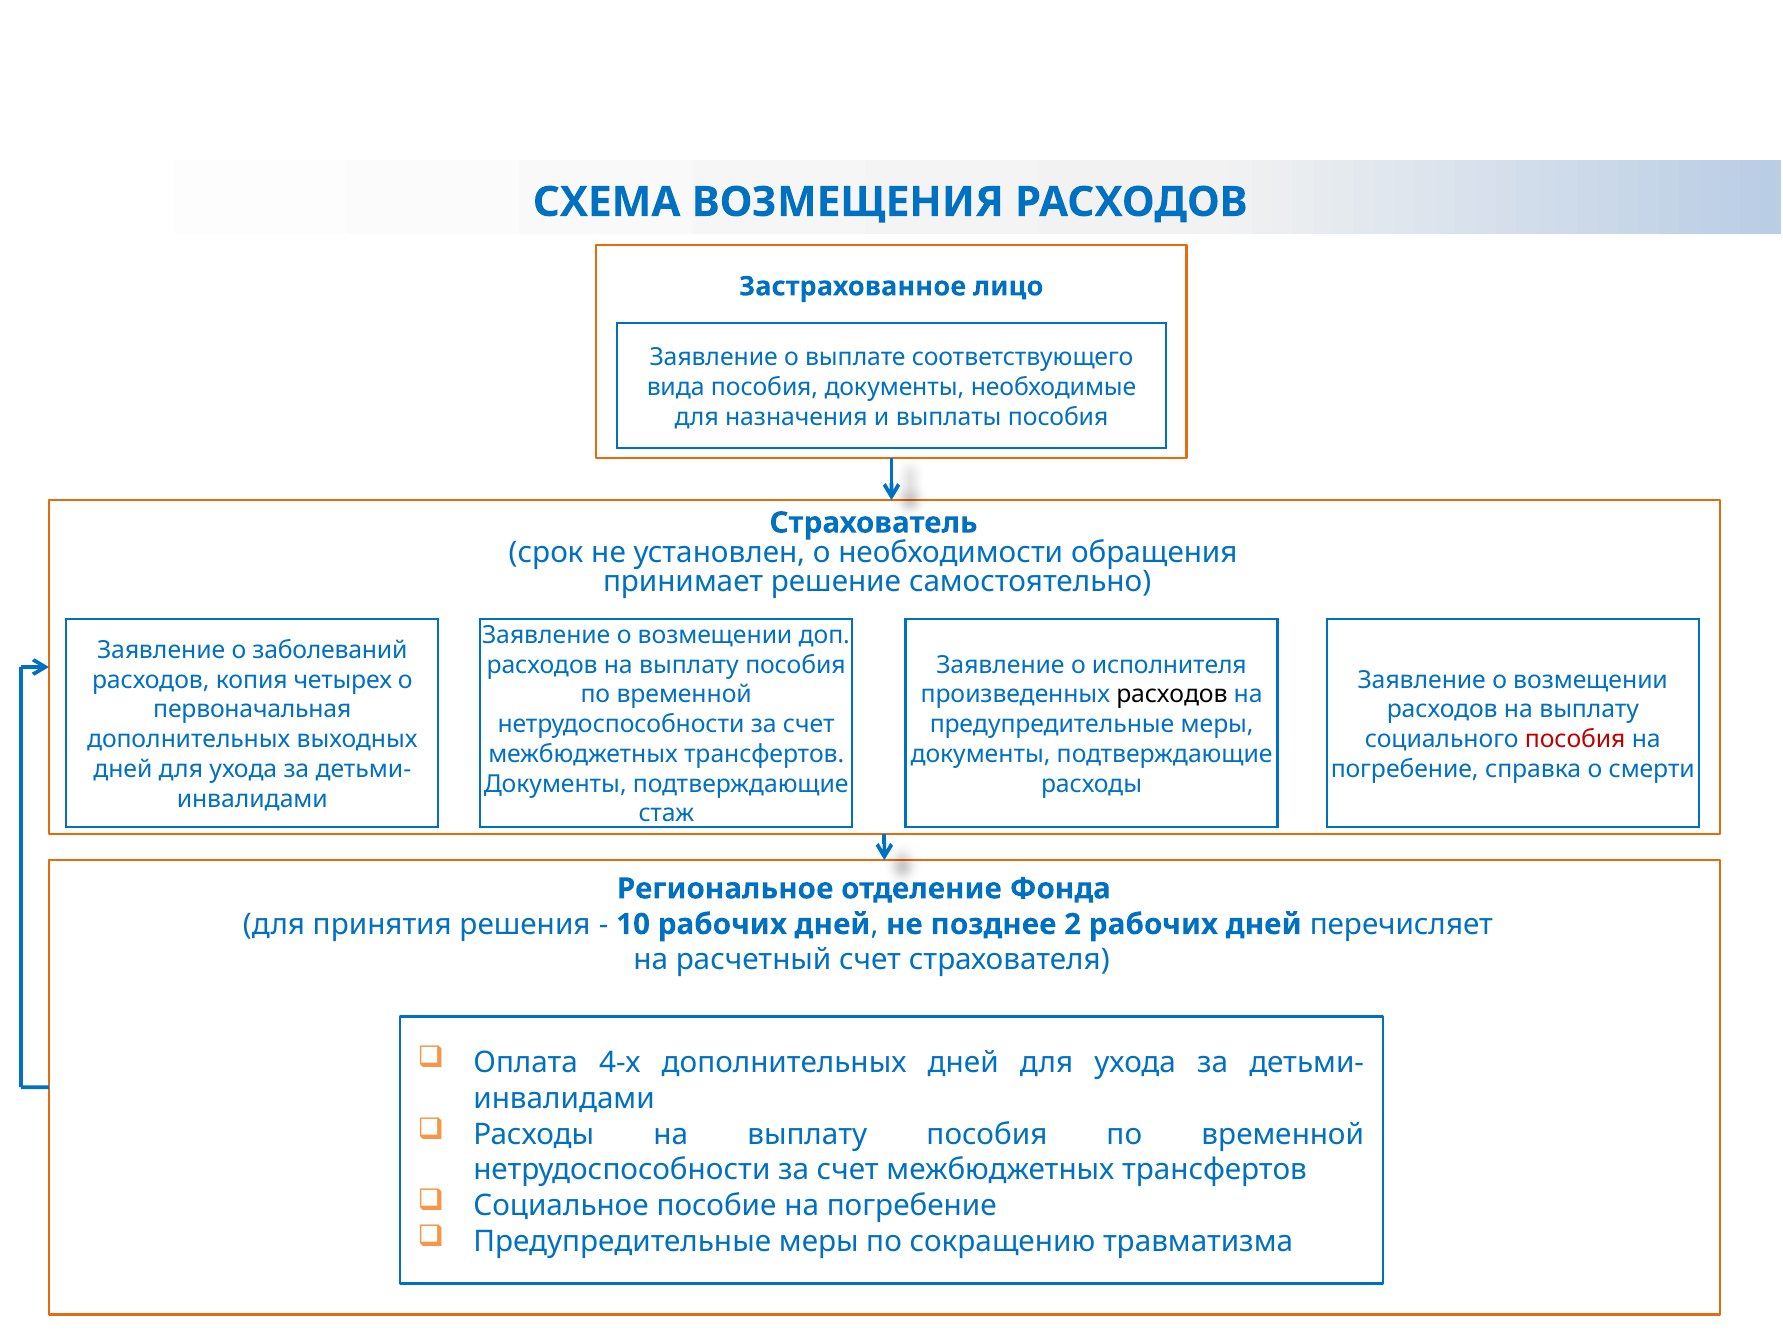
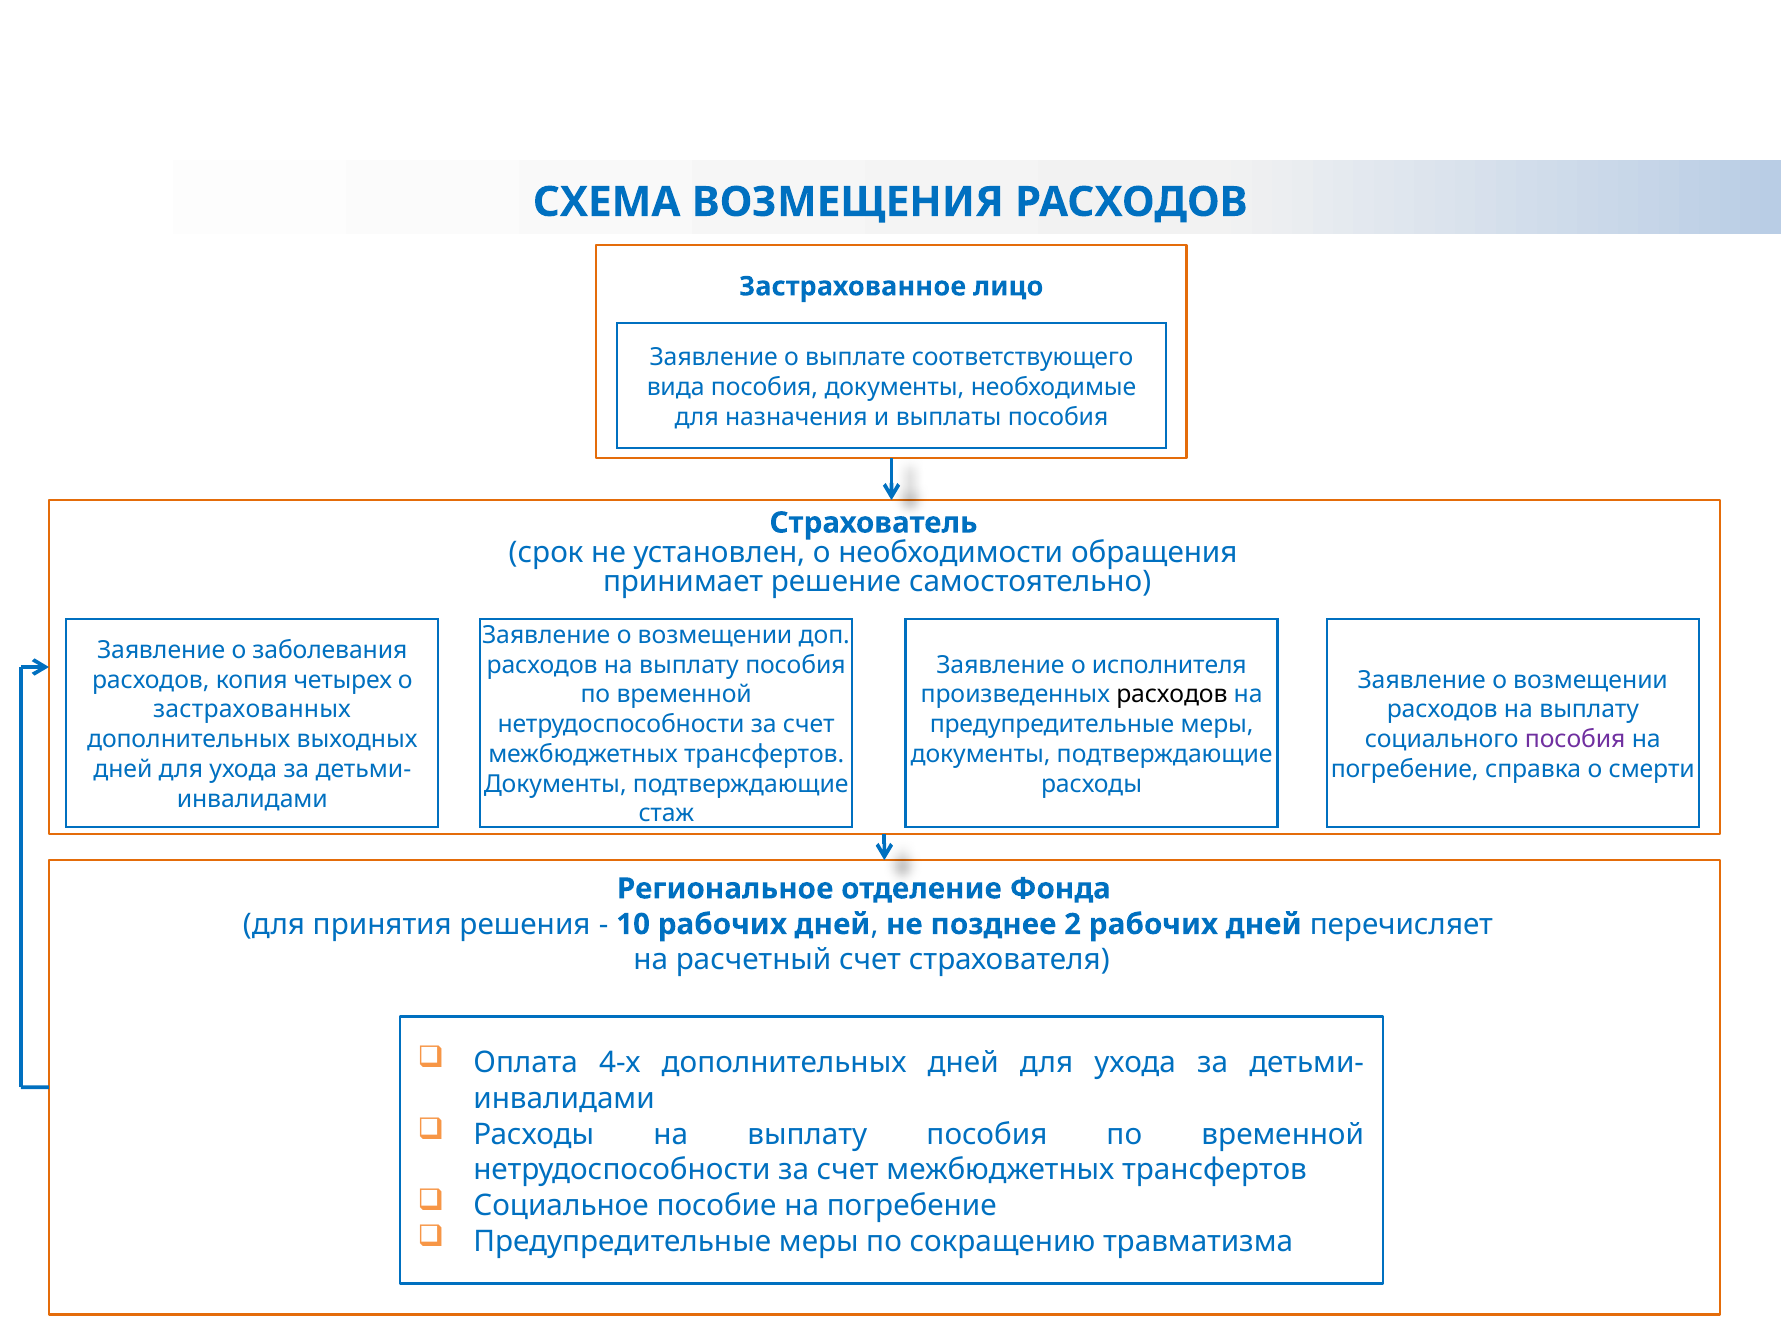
заболеваний: заболеваний -> заболевания (330, 650)
первоначальная: первоначальная -> застрахованных (252, 710)
пособия colour: red -> purple (1575, 740)
